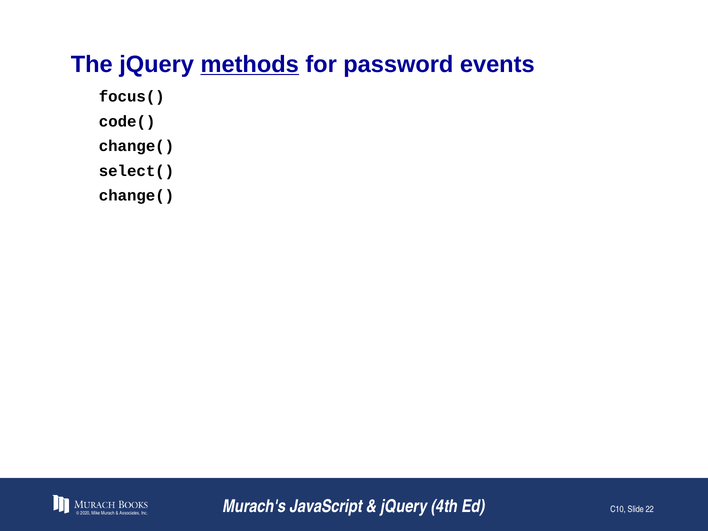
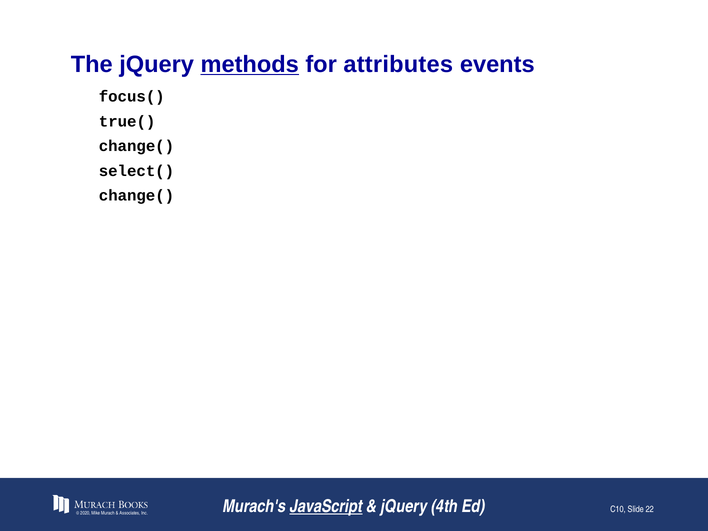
password: password -> attributes (398, 64)
code(: code( -> true( (127, 121)
JavaScript underline: none -> present (326, 506)
